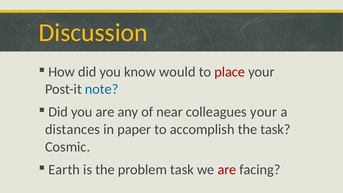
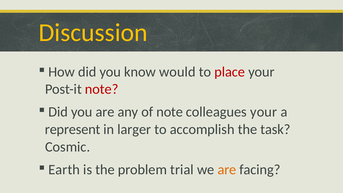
note colour: blue -> red (102, 89)
of near: near -> note (170, 112)
distances: distances -> represent (73, 129)
paper: paper -> larger (134, 129)
problem task: task -> trial (182, 170)
are colour: red -> orange (227, 170)
